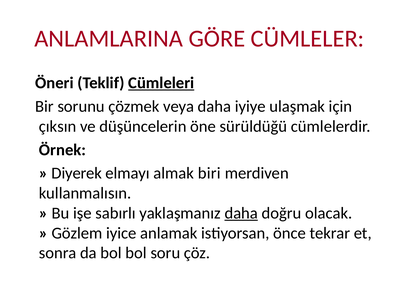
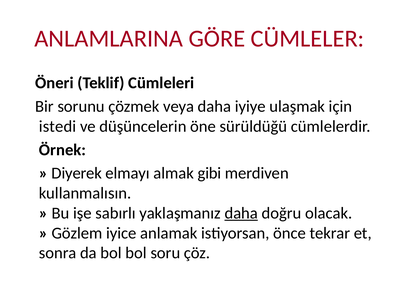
Cümleleri underline: present -> none (161, 83)
çıksın: çıksın -> istedi (58, 126)
biri: biri -> gibi (209, 173)
